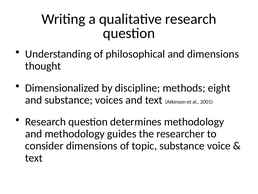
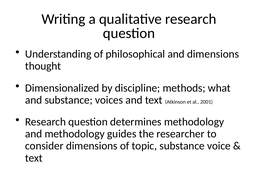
eight: eight -> what (219, 88)
